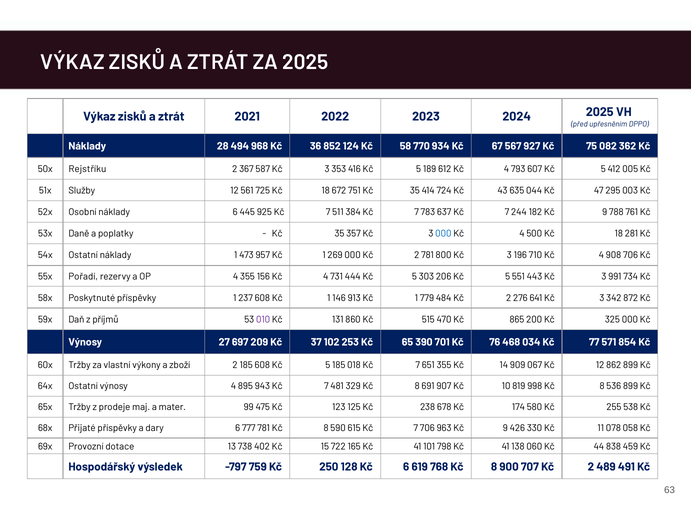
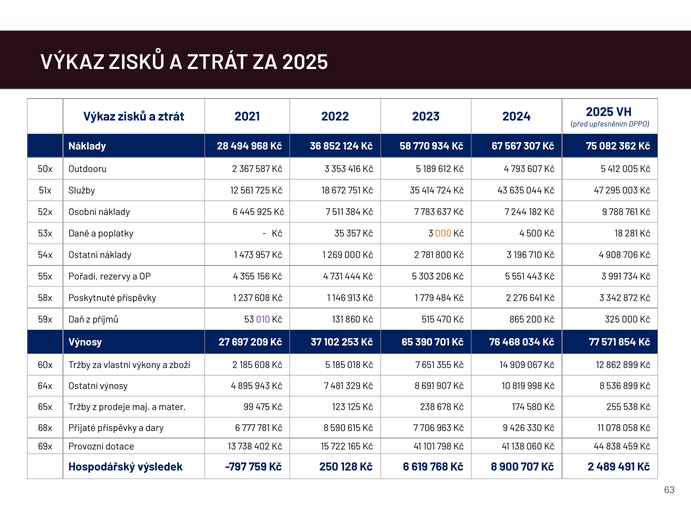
927: 927 -> 307 (532, 146)
Rejstříku: Rejstříku -> Outdooru (88, 169)
000 colour: blue -> orange (443, 234)
